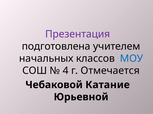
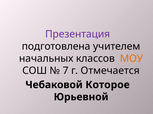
МОУ colour: blue -> orange (132, 59)
4: 4 -> 7 (66, 71)
Катание: Катание -> Которое (108, 85)
